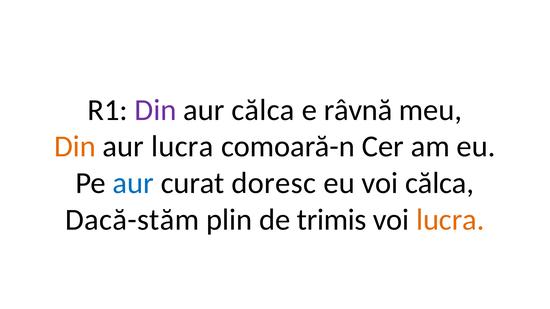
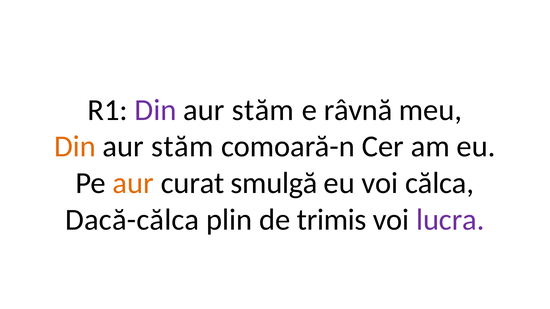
călca: călca -> stăm (263, 110)
lucra: lucra -> stăm (182, 147)
aur colour: blue -> orange (133, 183)
doresc: doresc -> smulgă (274, 183)
Dacă-stăm: Dacă-stăm -> Dacă-călca (132, 220)
lucra colour: orange -> purple (450, 220)
